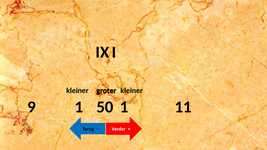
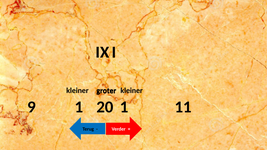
50: 50 -> 20 (105, 107)
